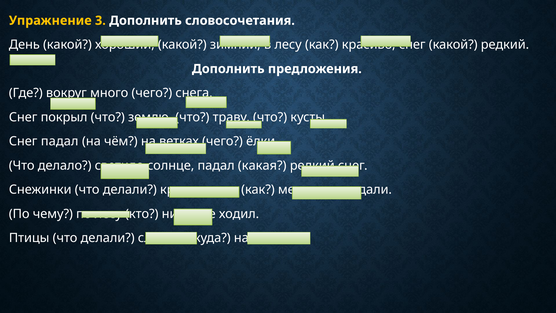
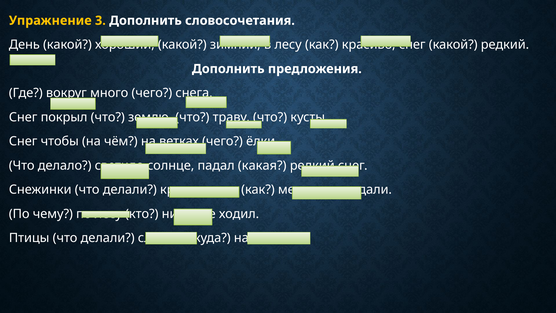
Снег падал: падал -> чтобы (60, 141)
